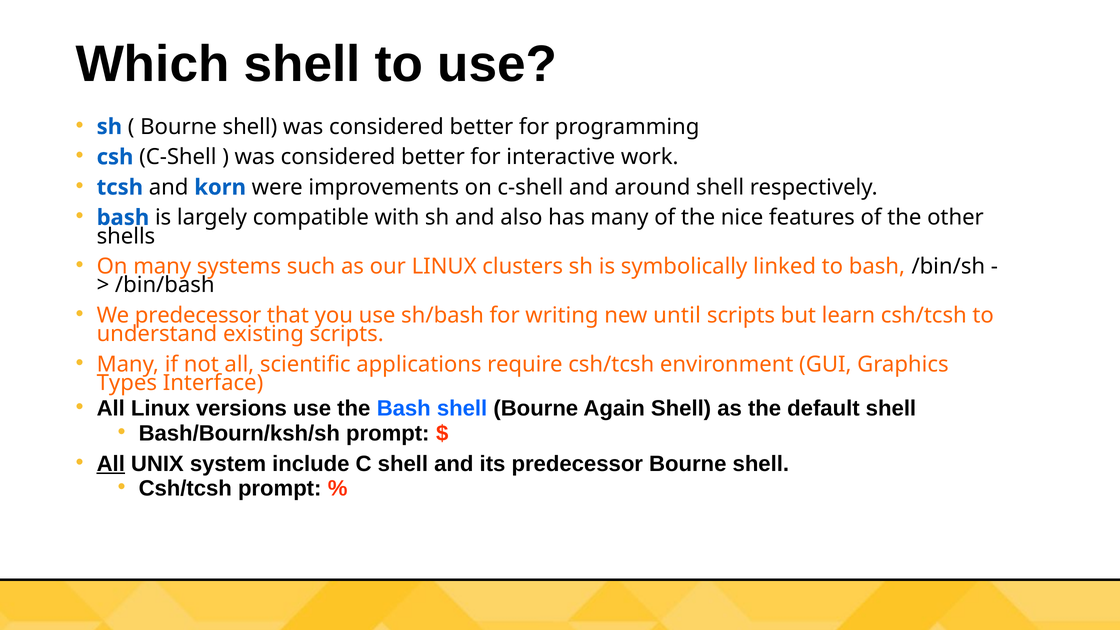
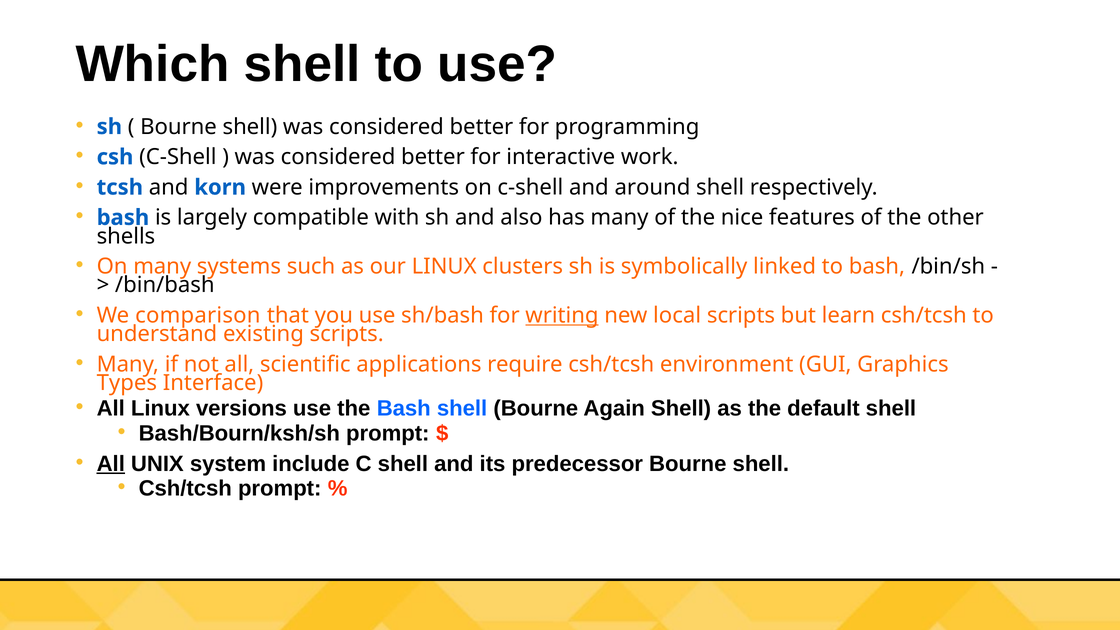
We predecessor: predecessor -> comparison (198, 315)
writing underline: none -> present (562, 315)
until: until -> local (677, 315)
